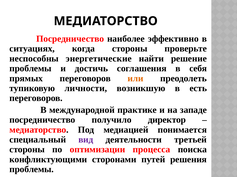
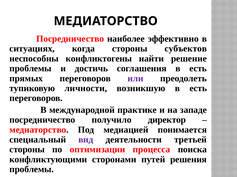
проверьте: проверьте -> субъектов (186, 49)
энергетические: энергетические -> конфликтогены (99, 59)
соглашения в себя: себя -> есть (198, 69)
или colour: orange -> purple (135, 79)
